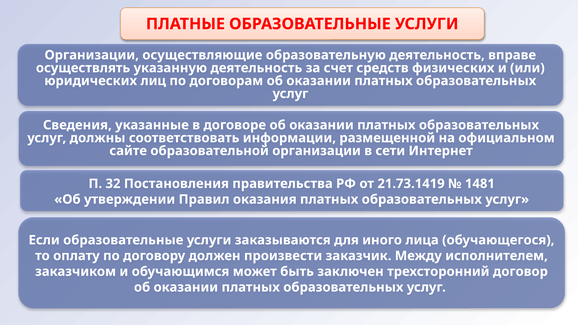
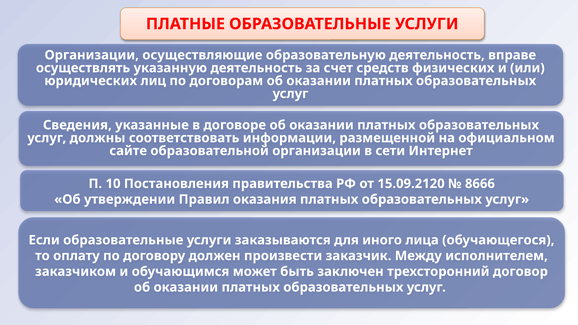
32: 32 -> 10 (113, 184)
21.73.1419: 21.73.1419 -> 15.09.2120 (411, 184)
1481: 1481 -> 8666 (480, 184)
